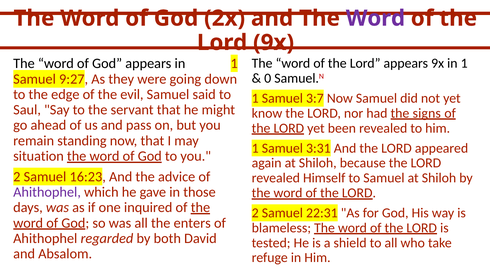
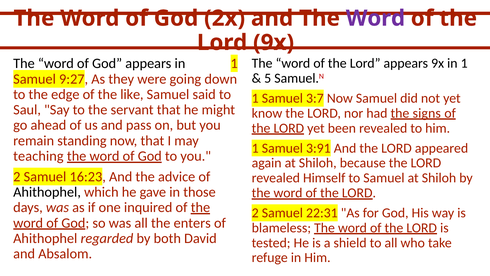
0: 0 -> 5 (268, 78)
evil: evil -> like (132, 94)
3:31: 3:31 -> 3:91 (318, 148)
situation: situation -> teaching (38, 156)
Ahithophel colour: purple -> black (47, 192)
